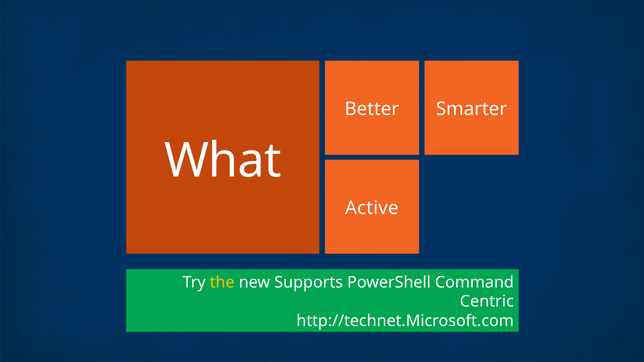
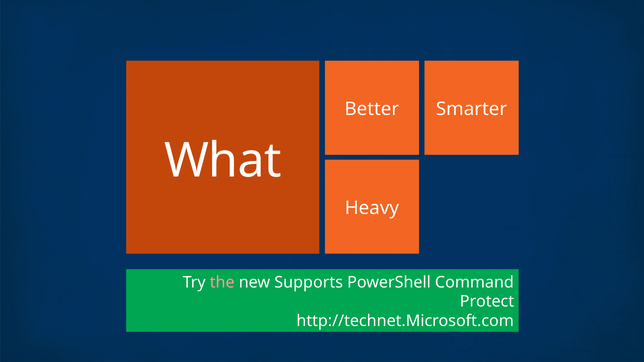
Active: Active -> Heavy (372, 208)
the colour: yellow -> pink (222, 282)
Centric: Centric -> Protect (487, 302)
